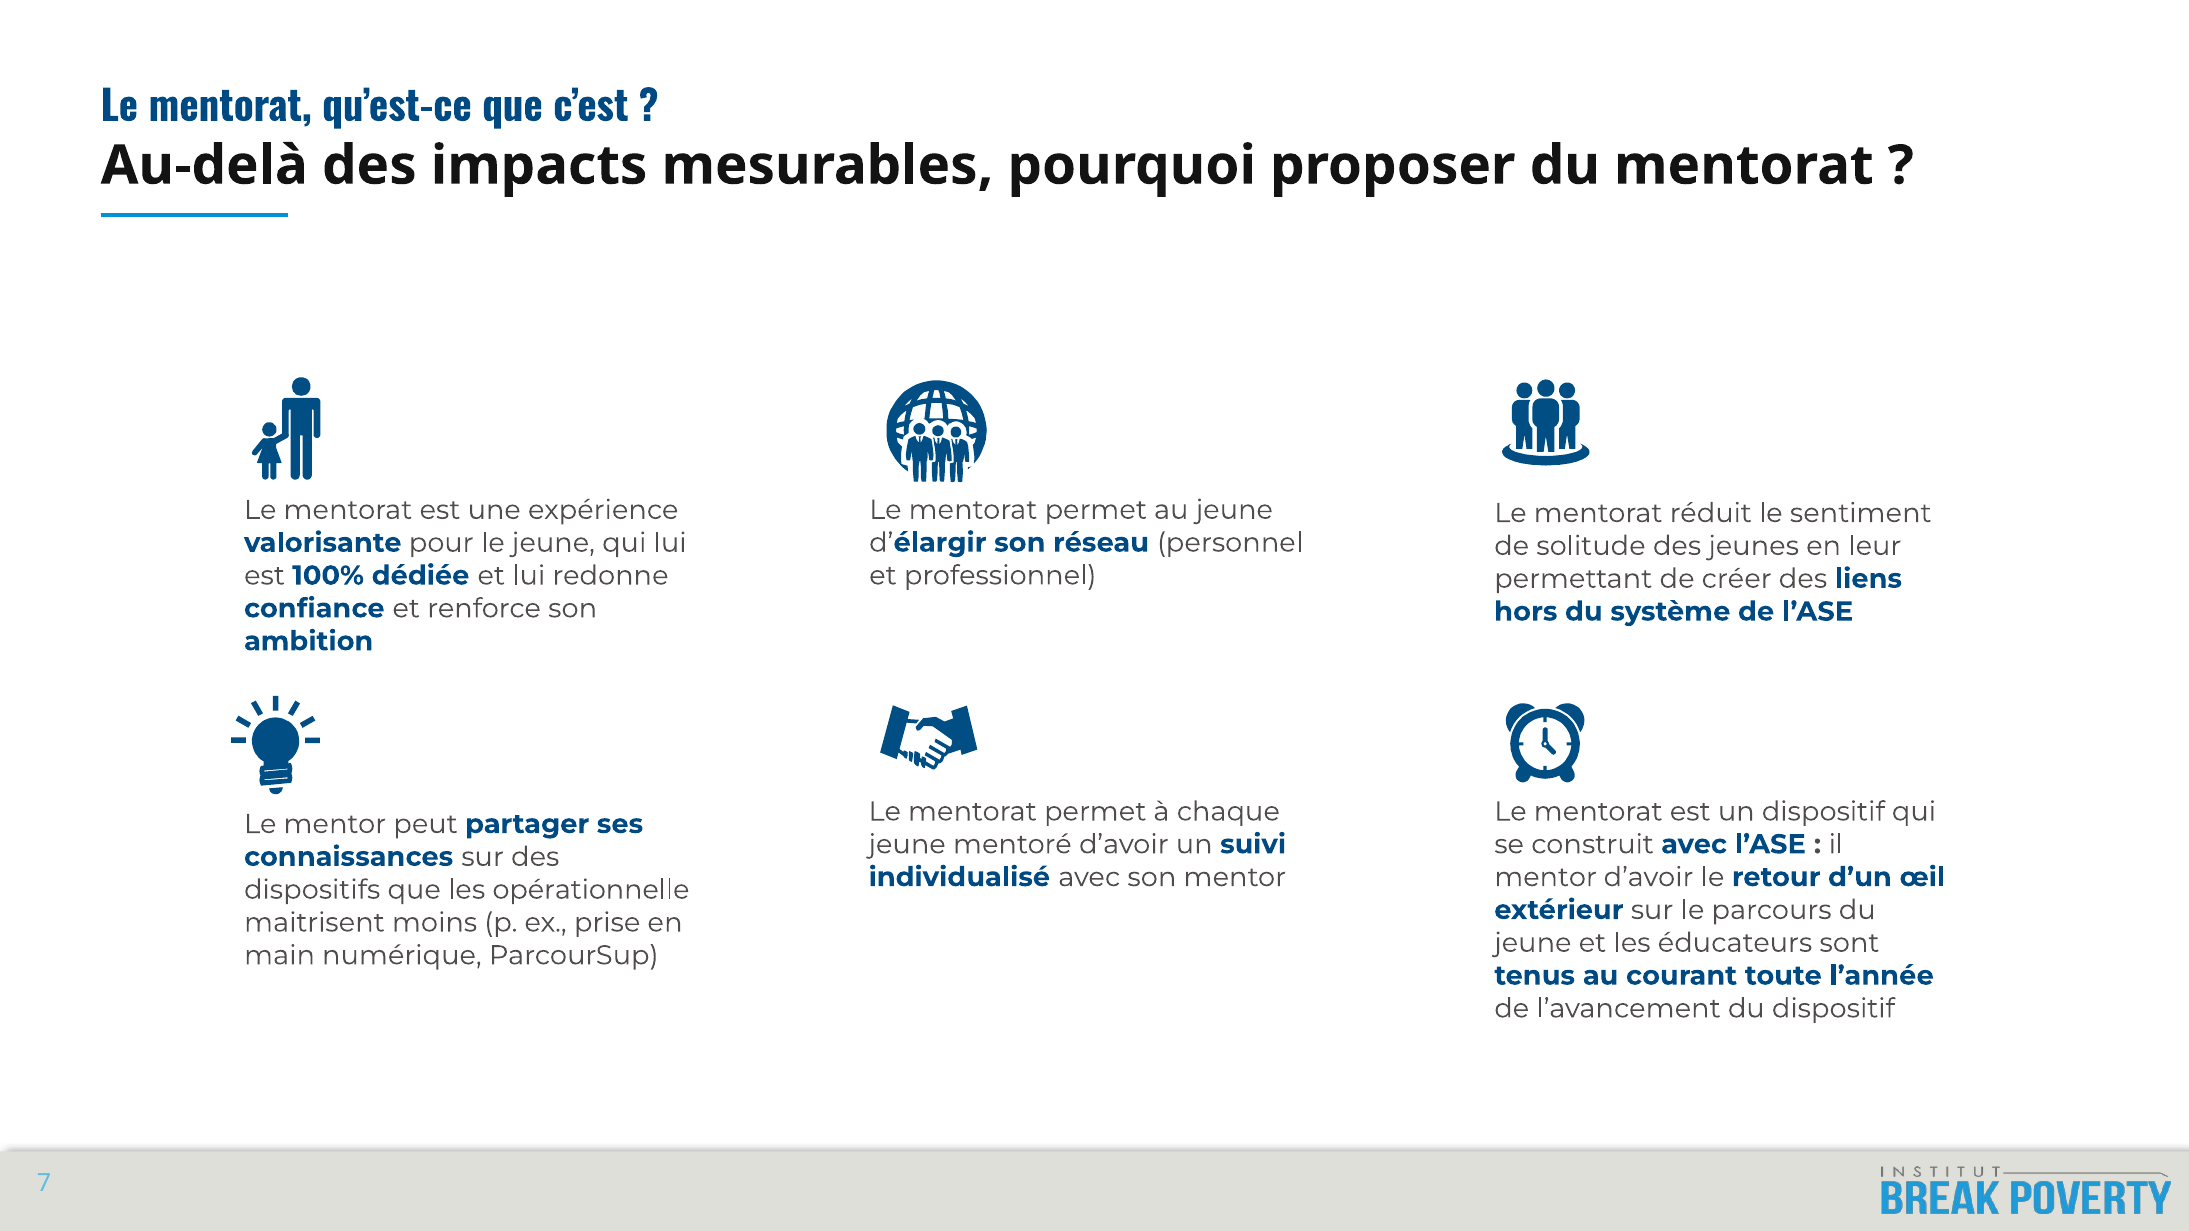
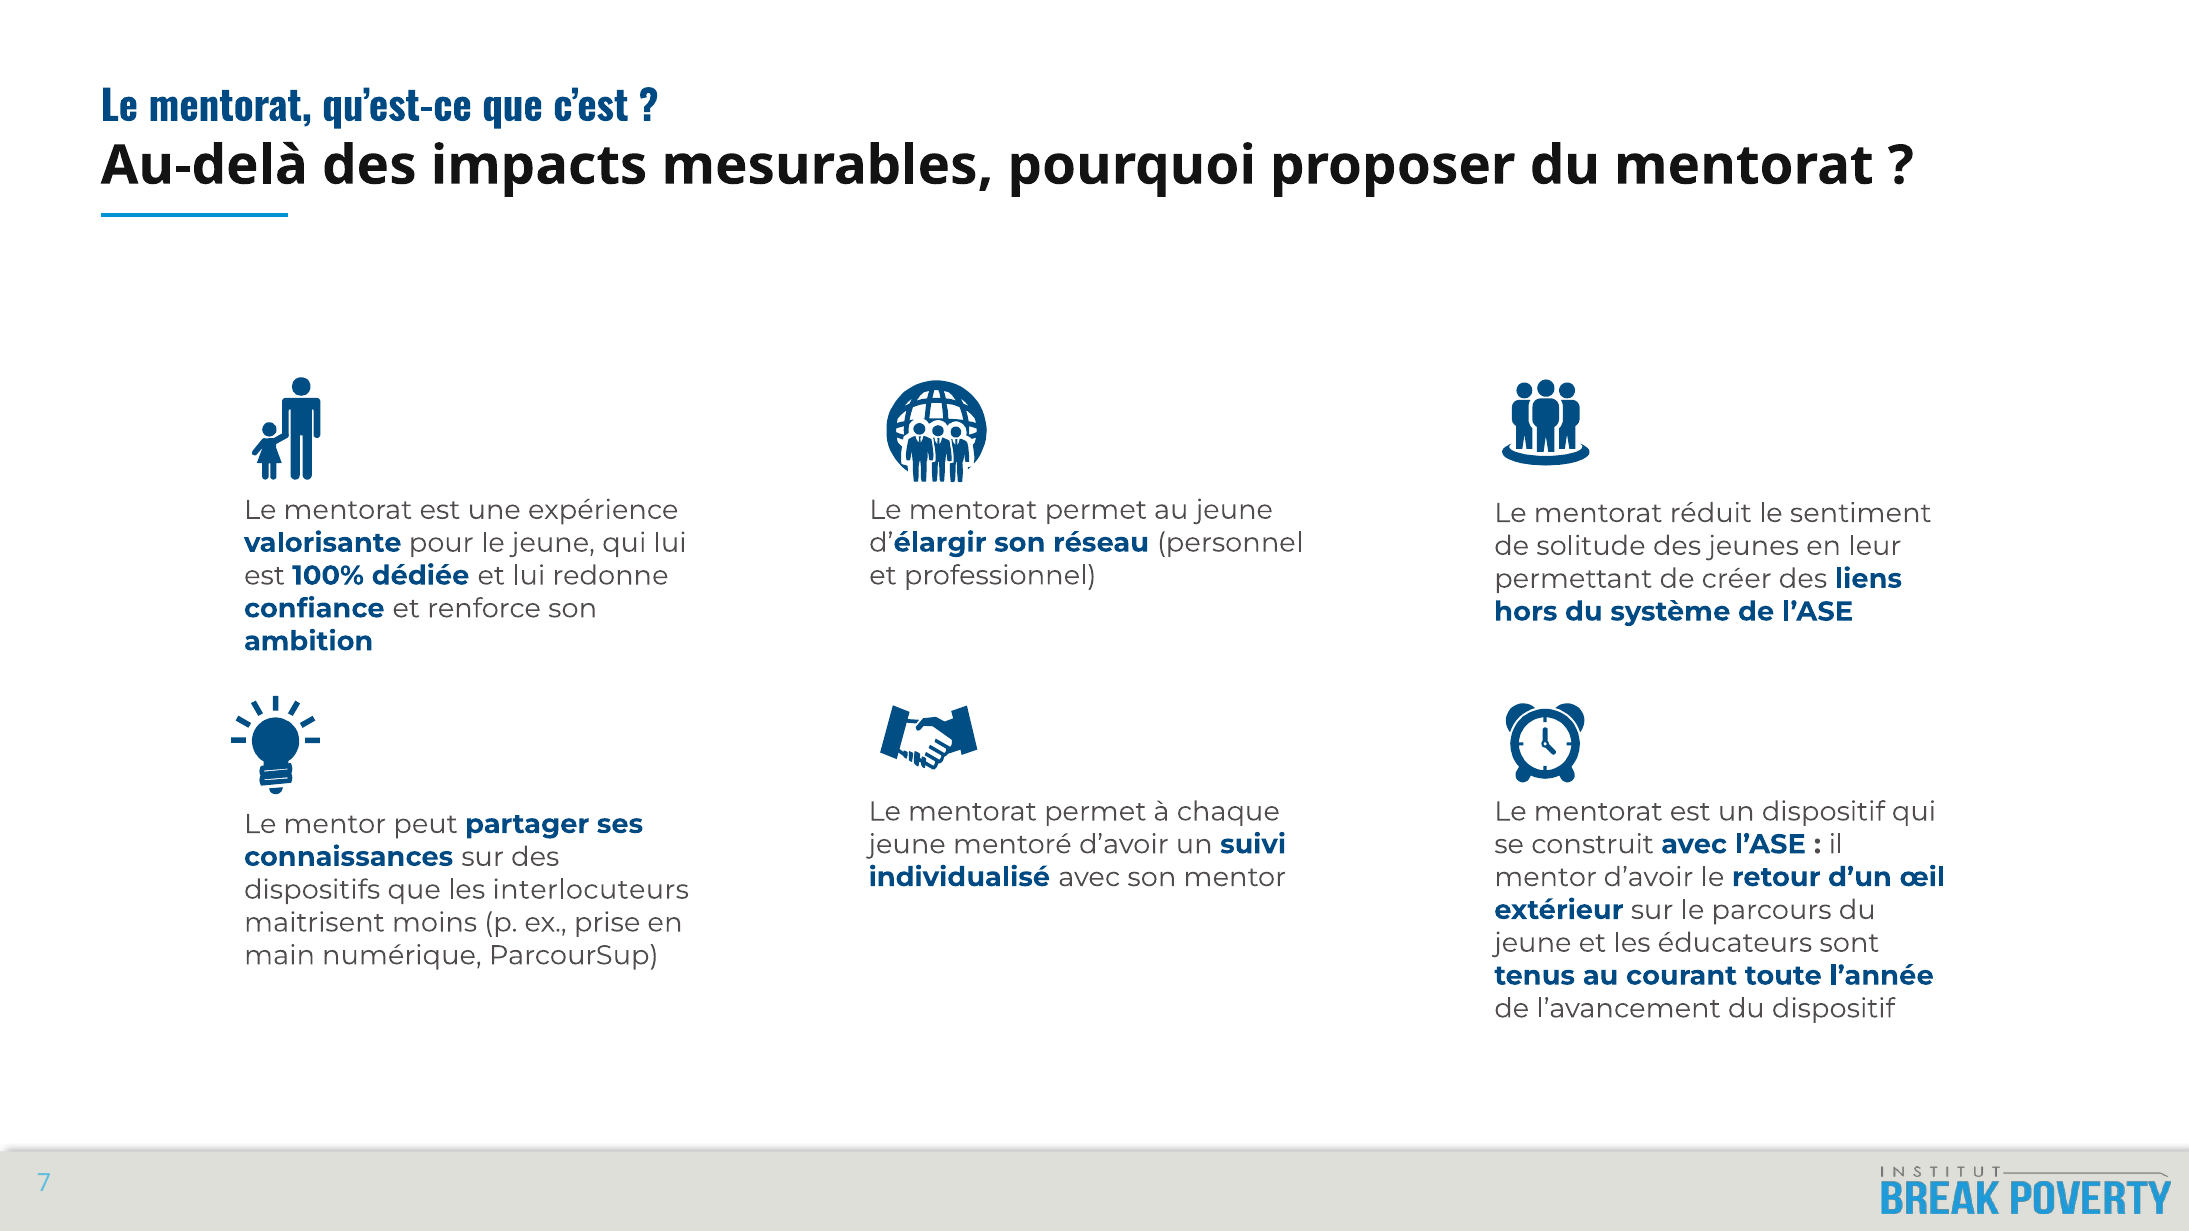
opérationnelle: opérationnelle -> interlocuteurs (591, 890)
